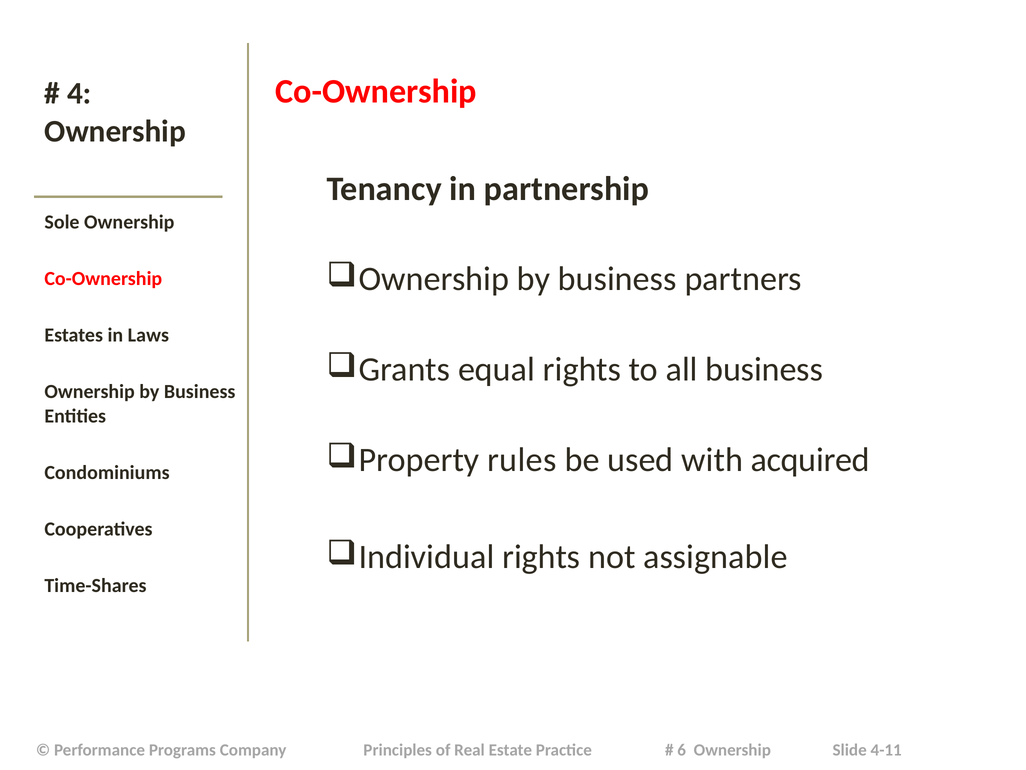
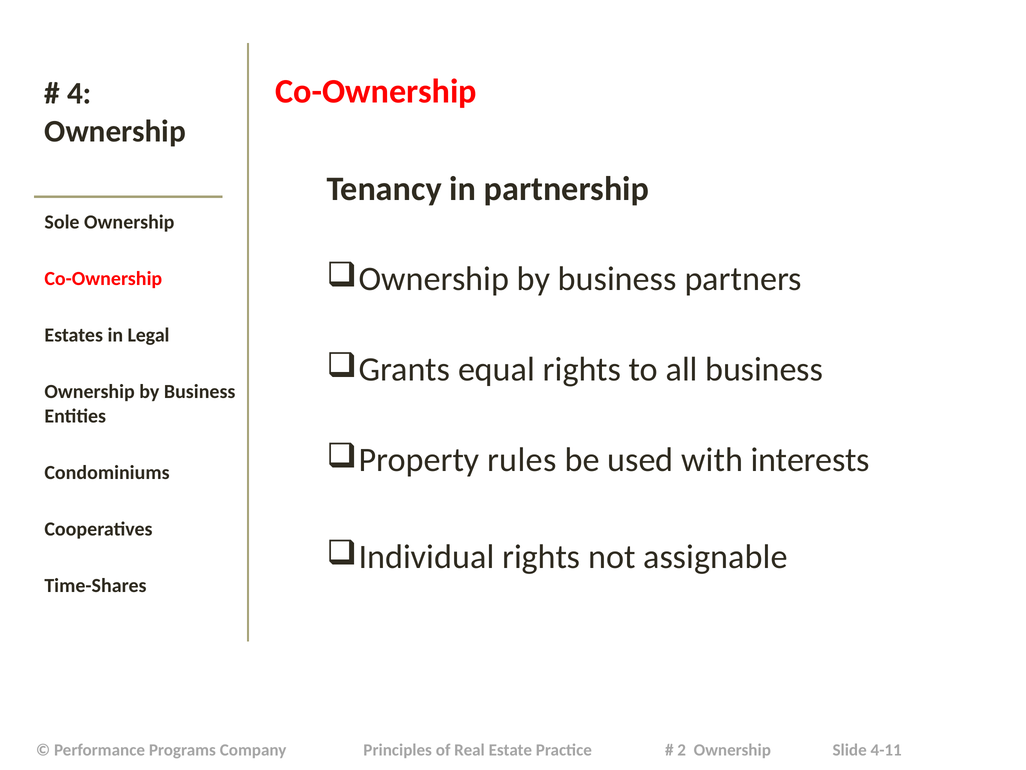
Laws: Laws -> Legal (149, 335)
acquired: acquired -> interests (810, 460)
6: 6 -> 2 (682, 750)
